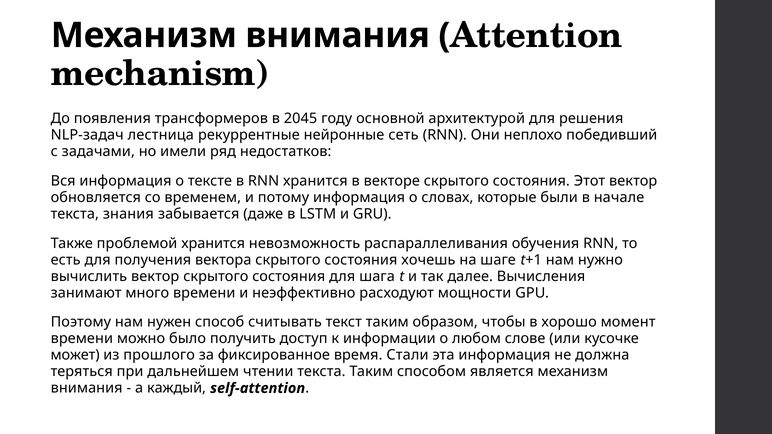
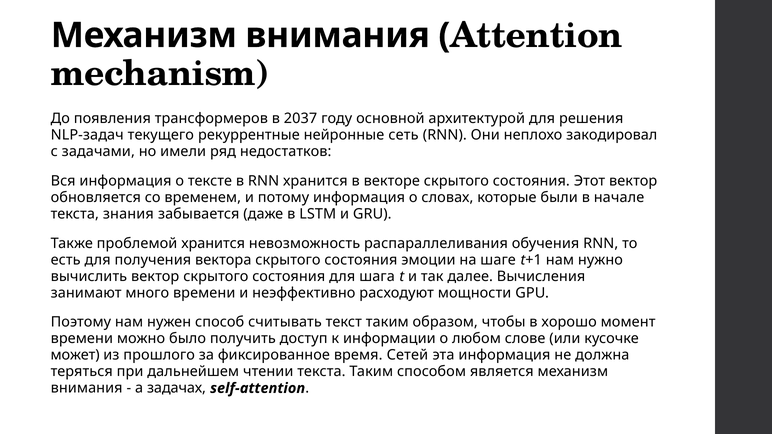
2045: 2045 -> 2037 (301, 119)
лестница: лестница -> текущего (161, 135)
победивший: победивший -> закодировал (612, 135)
хочешь: хочешь -> эмоции (428, 260)
Стали: Стали -> Сетей (407, 355)
каждый: каждый -> задачах (177, 388)
